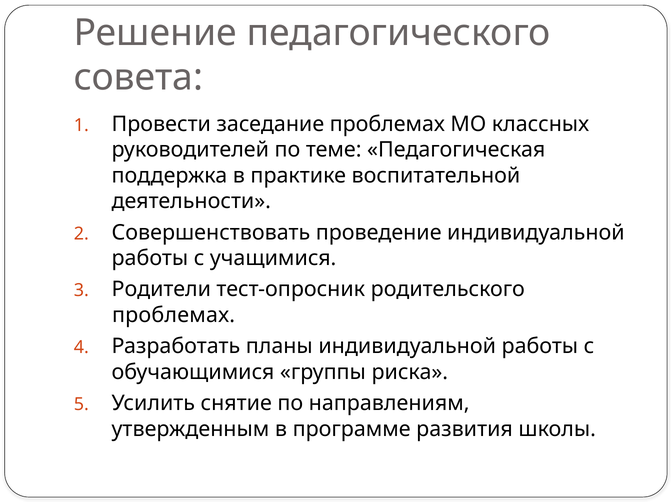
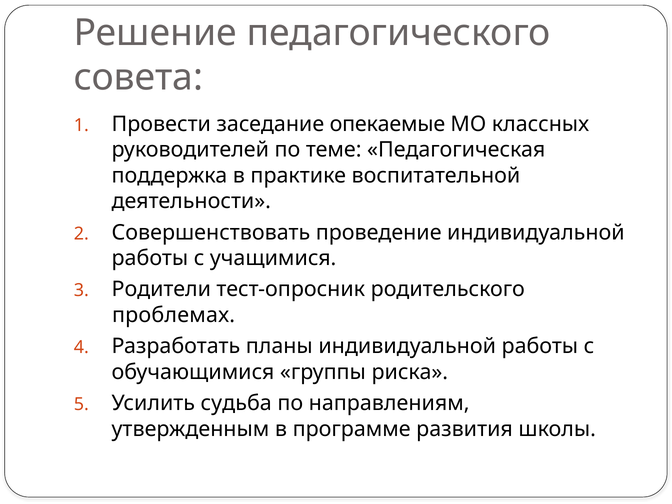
заседание проблемах: проблемах -> опекаемые (387, 124)
снятие: снятие -> судьба (236, 403)
